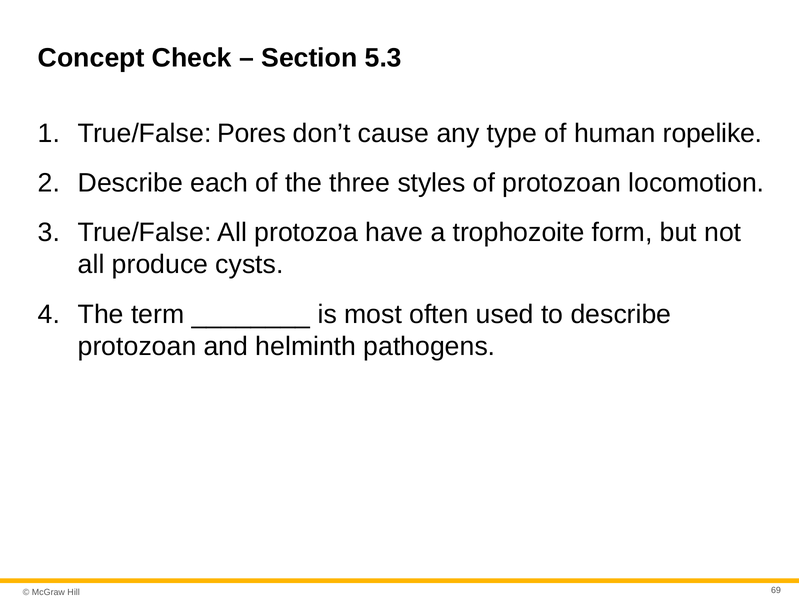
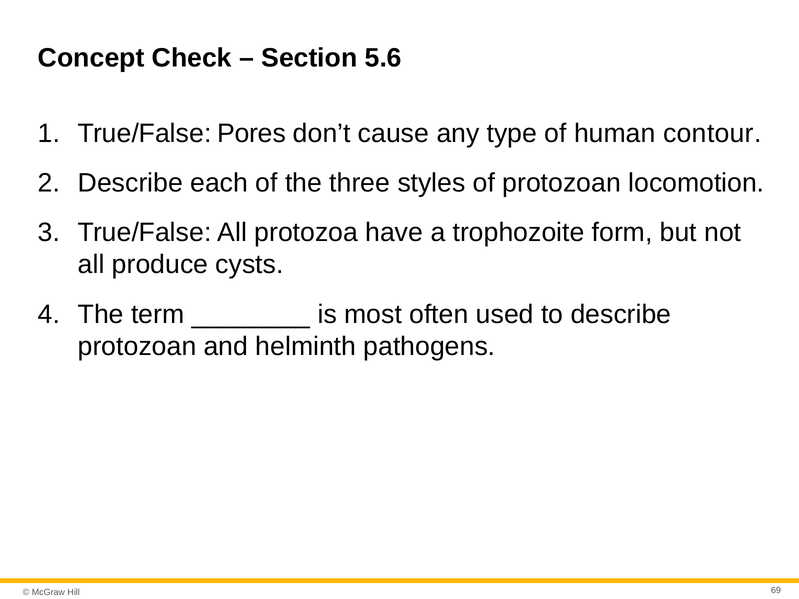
5.3: 5.3 -> 5.6 (383, 58)
ropelike: ropelike -> contour (712, 133)
